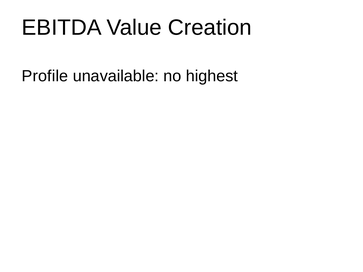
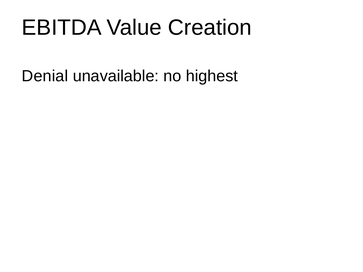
Profile: Profile -> Denial (45, 76)
